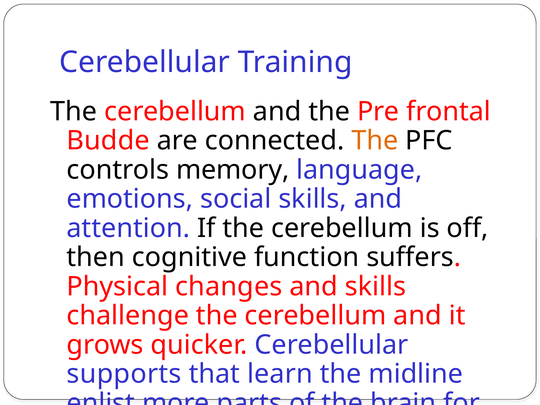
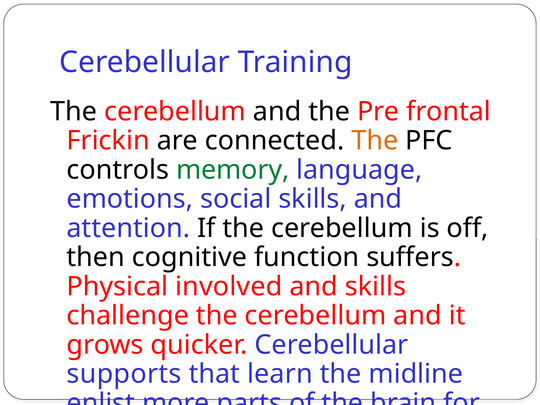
Budde: Budde -> Frickin (108, 141)
memory colour: black -> green (233, 170)
changes: changes -> involved (229, 287)
